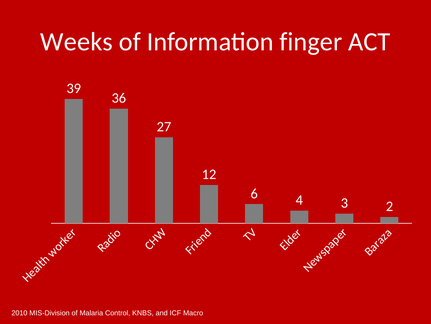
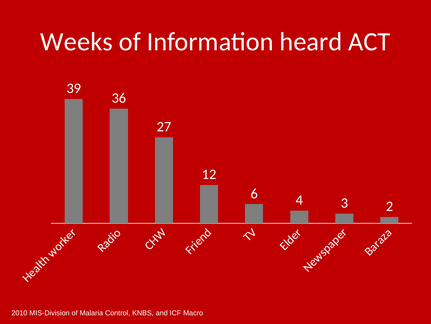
finger: finger -> heard (311, 42)
